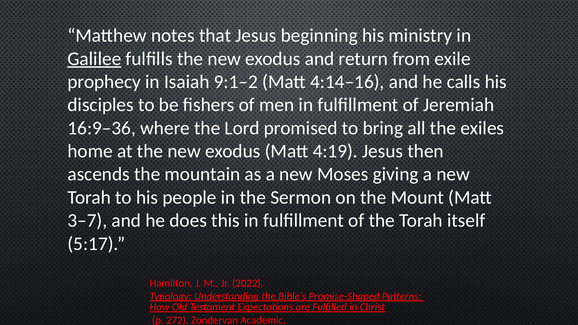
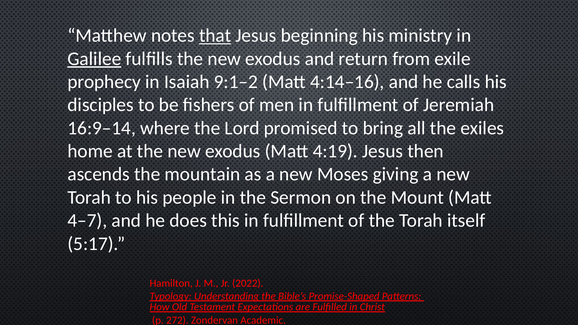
that underline: none -> present (215, 36)
16:9–36: 16:9–36 -> 16:9–14 (102, 128)
3–7: 3–7 -> 4–7 (87, 221)
